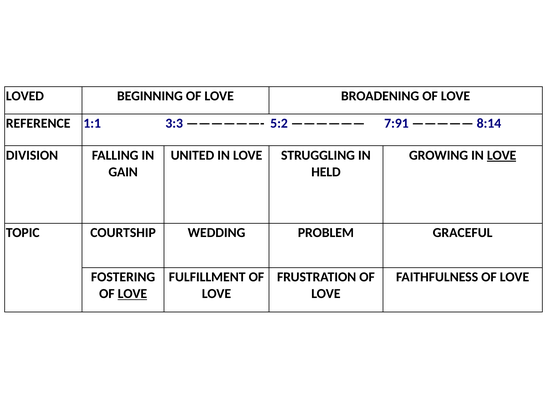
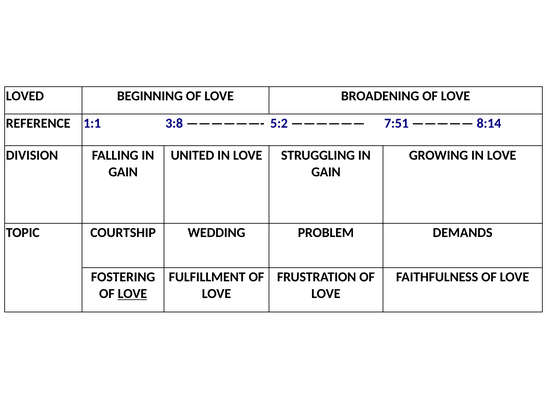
3:3: 3:3 -> 3:8 (174, 123)
7:91: 7:91 -> 7:51 (396, 123)
LOVE underline: present -> none (502, 155)
HELD: HELD -> GAIN (326, 172)
GRACEFUL: GRACEFUL -> DEMANDS (463, 233)
